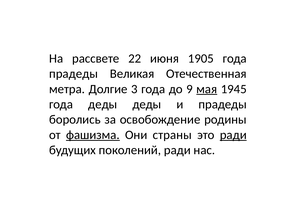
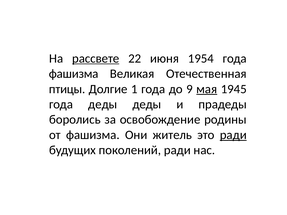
рассвете underline: none -> present (96, 58)
1905: 1905 -> 1954 (201, 58)
прадеды: прадеды -> фашизма (74, 74)
метра: метра -> птицы (67, 89)
3: 3 -> 1 (134, 89)
фашизма underline: present -> none (93, 135)
страны: страны -> житель (172, 135)
